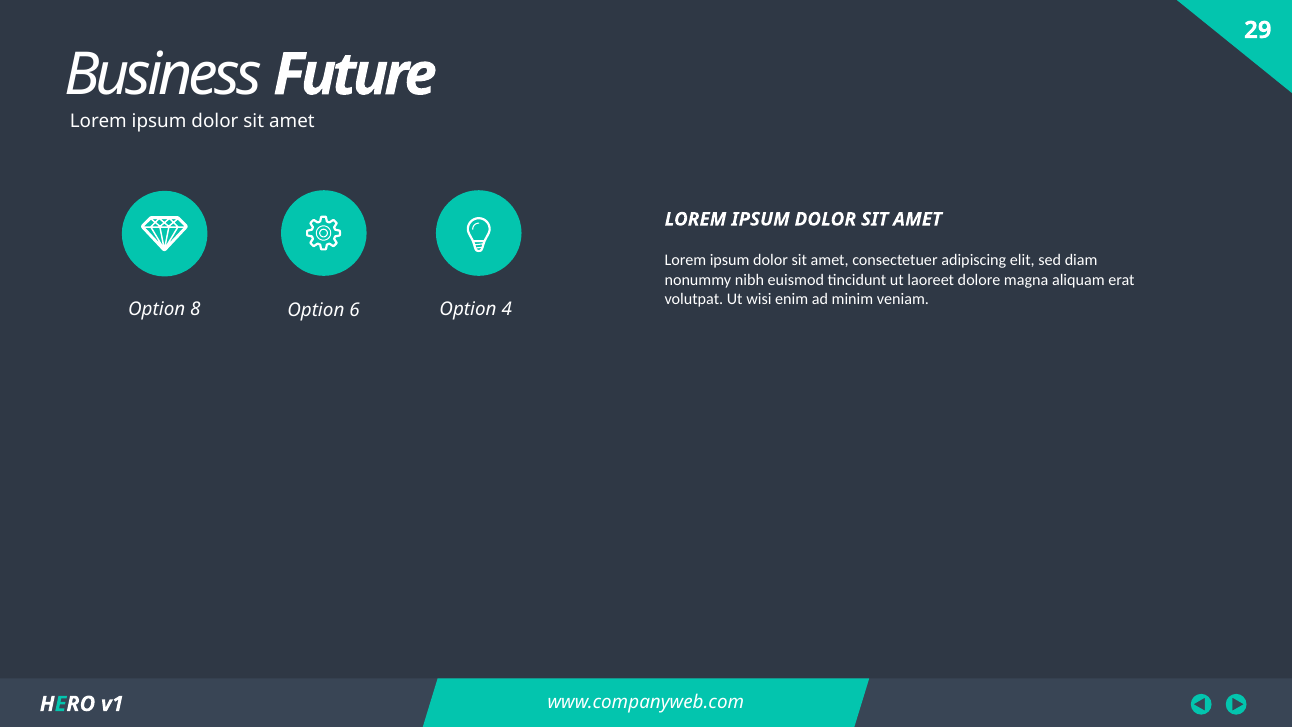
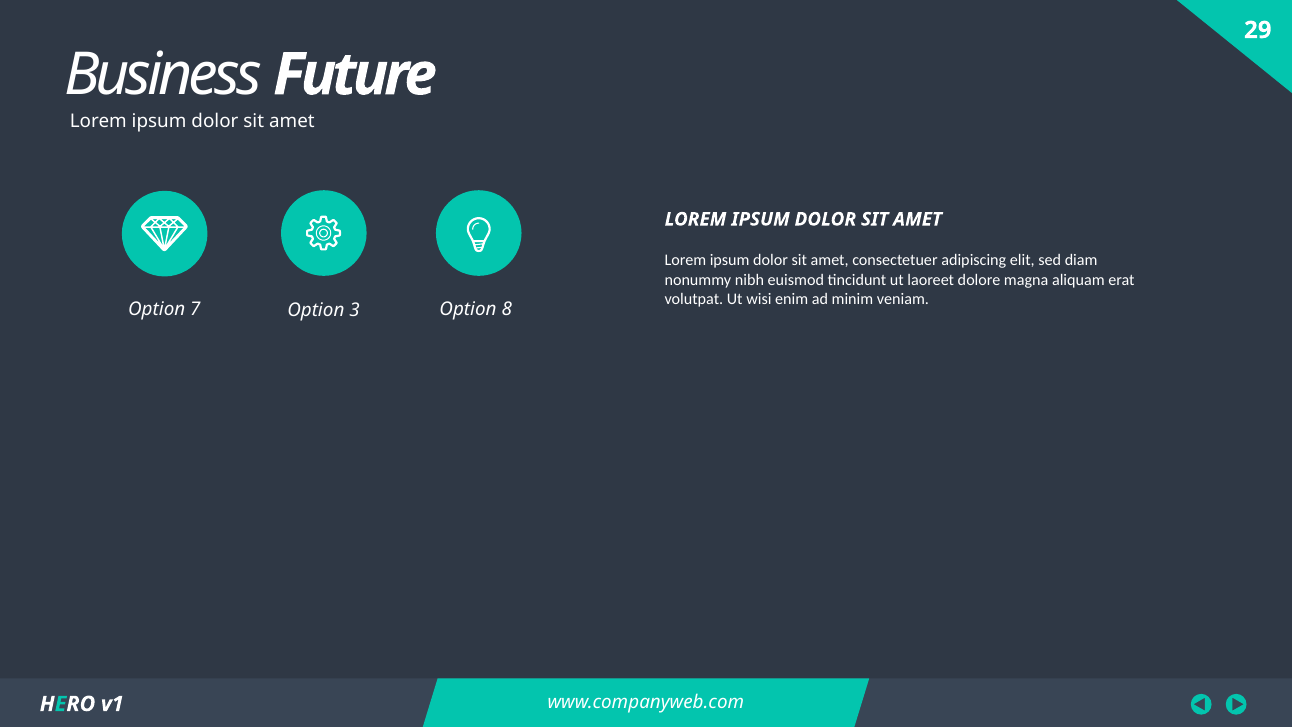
8: 8 -> 7 (195, 309)
6: 6 -> 3 (355, 310)
4: 4 -> 8 (507, 309)
